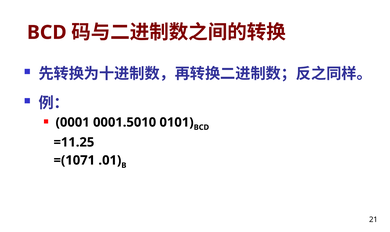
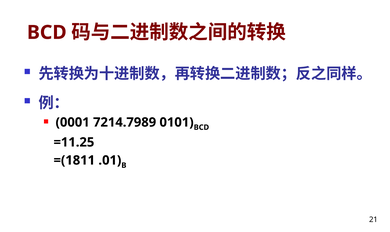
0001.5010: 0001.5010 -> 7214.7989 (125, 122)
=(1071: =(1071 -> =(1811 (74, 160)
